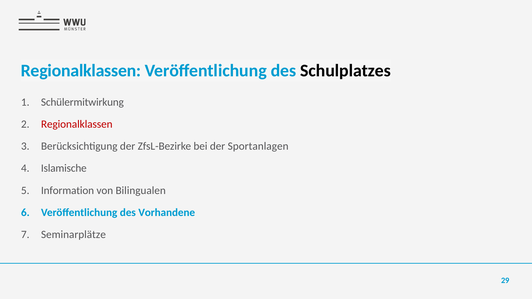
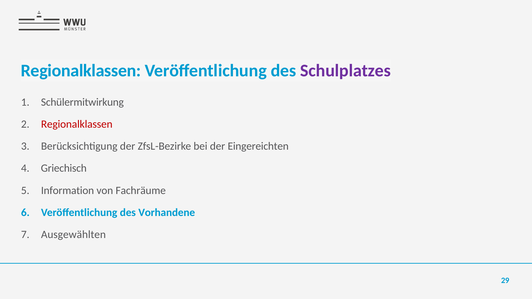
Schulplatzes colour: black -> purple (346, 71)
Sportanlagen: Sportanlagen -> Eingereichten (258, 146)
Islamische: Islamische -> Griechisch (64, 168)
Bilingualen: Bilingualen -> Fachräume (141, 191)
Seminarplätze: Seminarplätze -> Ausgewählten (73, 235)
